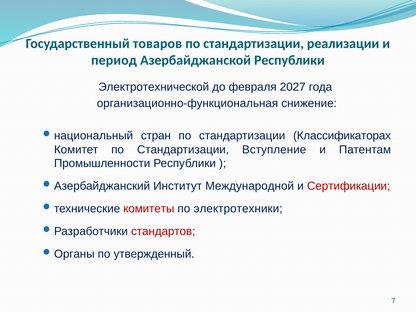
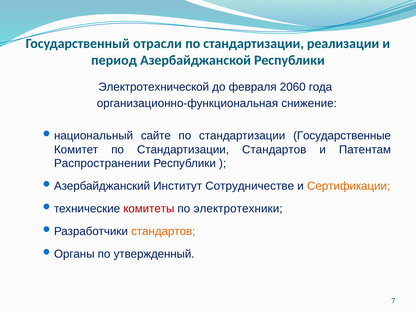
товаров: товаров -> отрасли (157, 44)
2027: 2027 -> 2060 (293, 87)
стран: стран -> сайте (156, 136)
Классификаторах: Классификаторах -> Государственные (342, 136)
Стандартизации Вступление: Вступление -> Стандартов (274, 150)
Промышленности: Промышленности -> Распространении (102, 163)
Международной: Международной -> Сотрудничестве (250, 186)
Сертификации colour: red -> orange (349, 186)
стандартов colour: red -> orange (163, 231)
